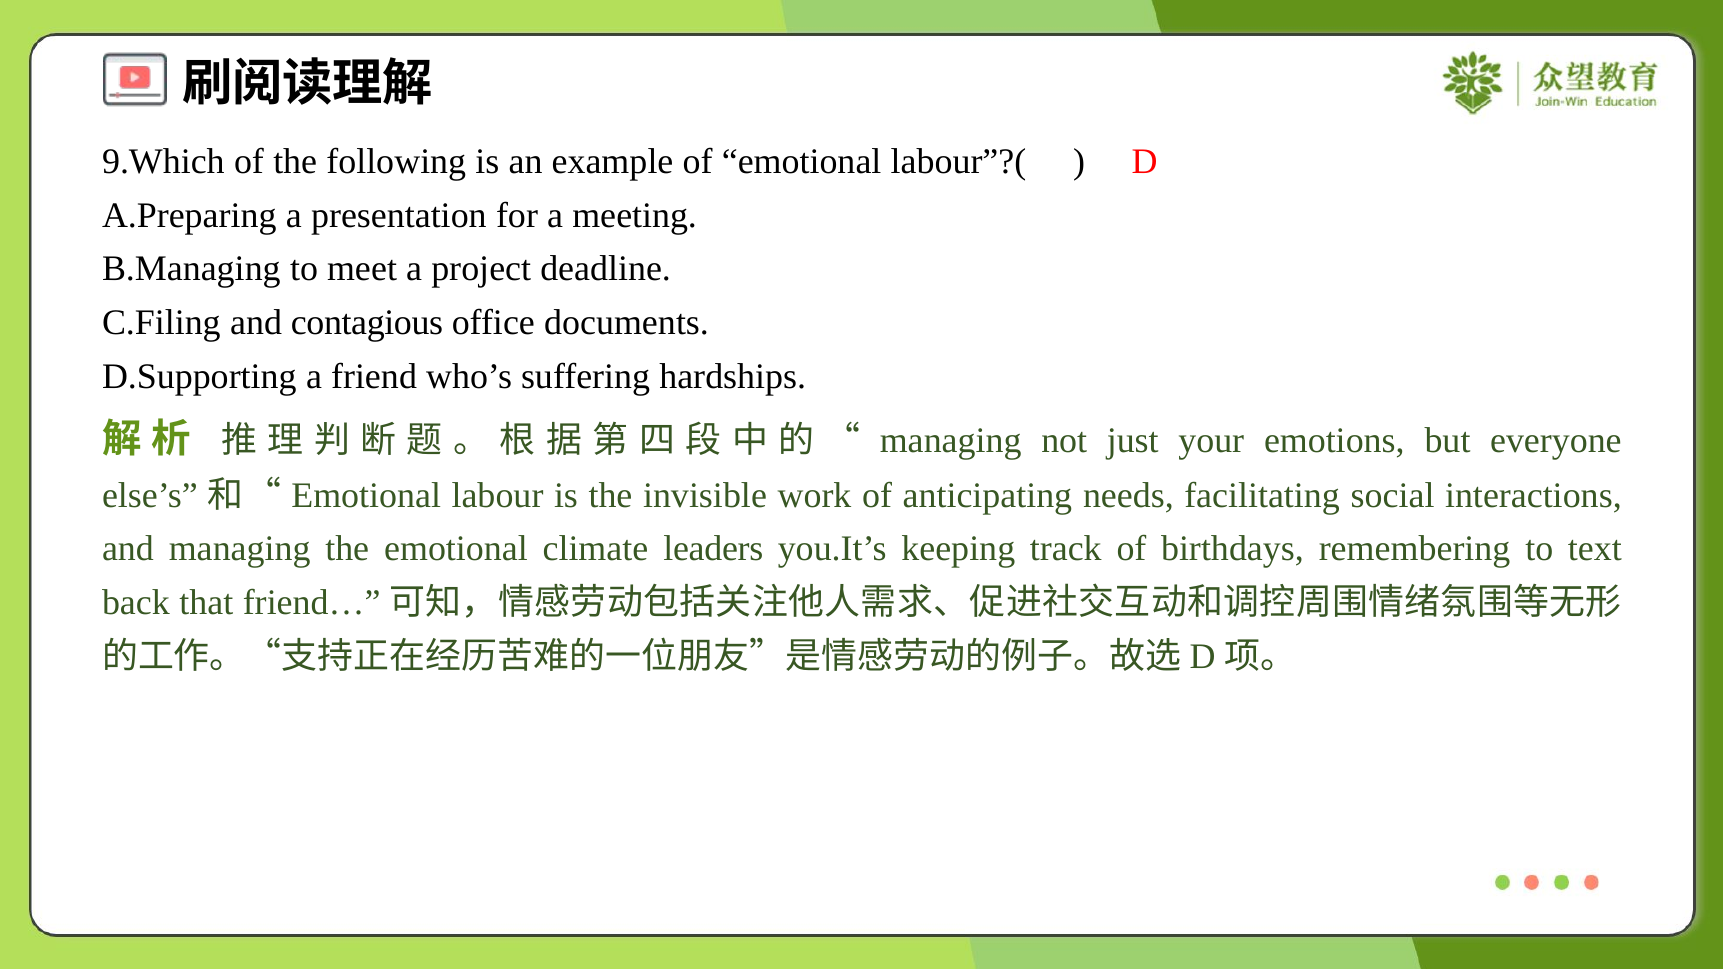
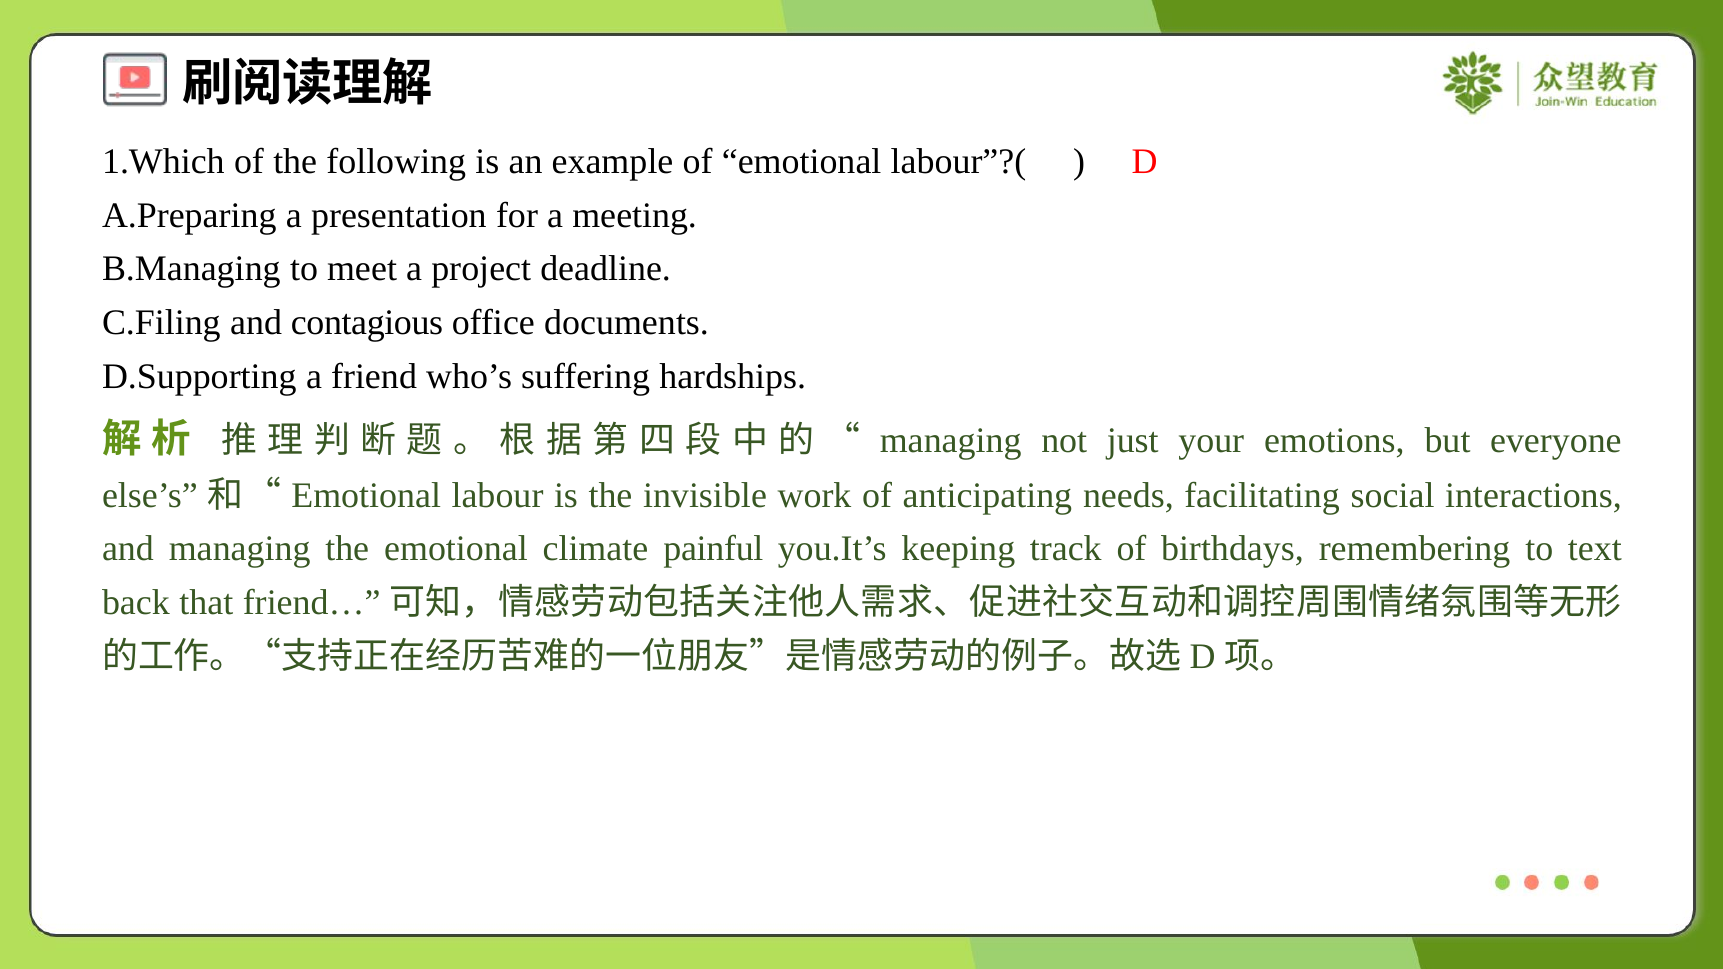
9.Which: 9.Which -> 1.Which (163, 161)
leaders: leaders -> painful (713, 549)
